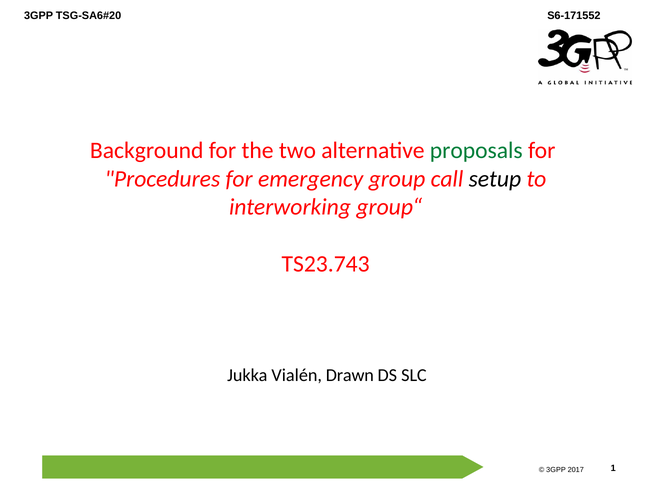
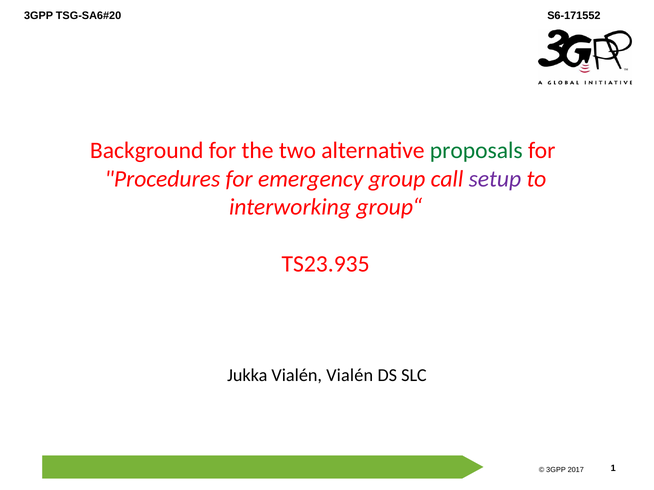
setup colour: black -> purple (495, 179)
TS23.743: TS23.743 -> TS23.935 (326, 264)
Vialén Drawn: Drawn -> Vialén (350, 376)
